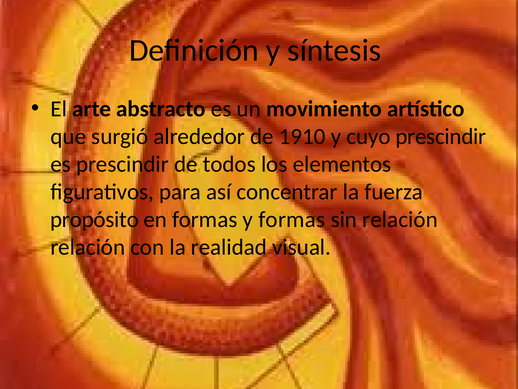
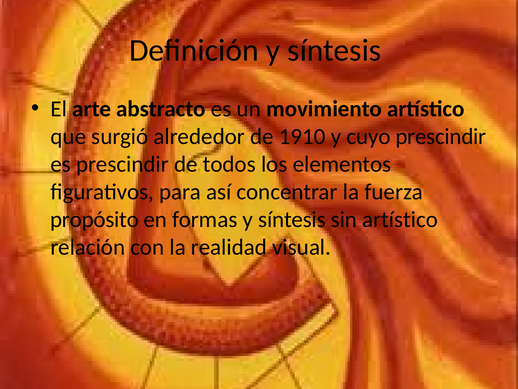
formas y formas: formas -> síntesis (292, 219)
sin relación: relación -> artístico (400, 219)
